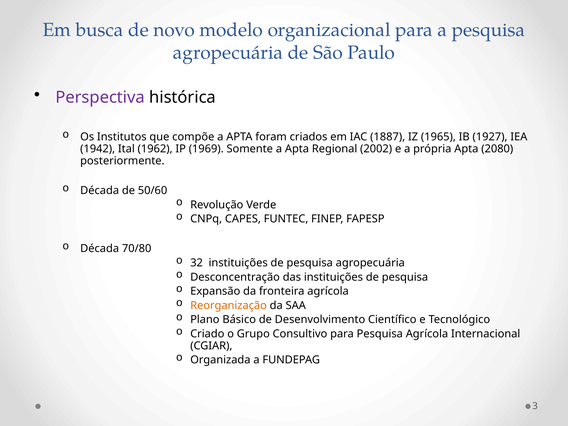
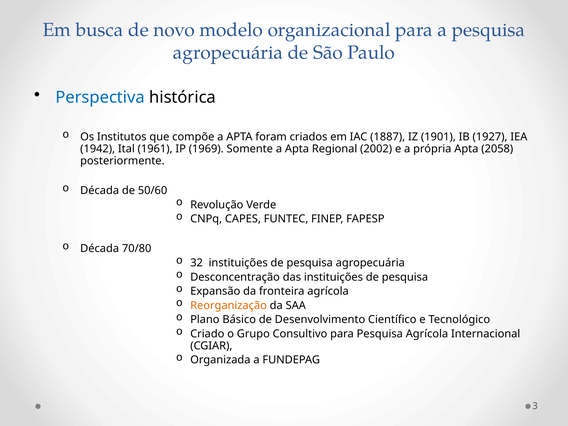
Perspectiva colour: purple -> blue (100, 97)
1965: 1965 -> 1901 (438, 137)
1962: 1962 -> 1961 (155, 149)
2080: 2080 -> 2058 (497, 149)
